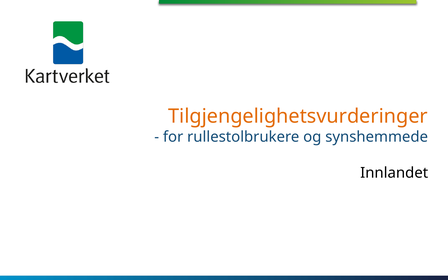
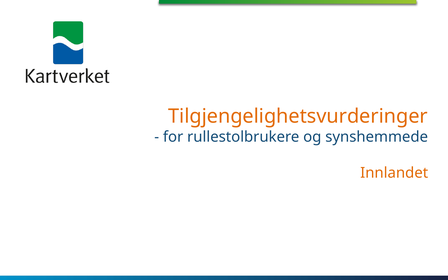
Innlandet colour: black -> orange (394, 173)
